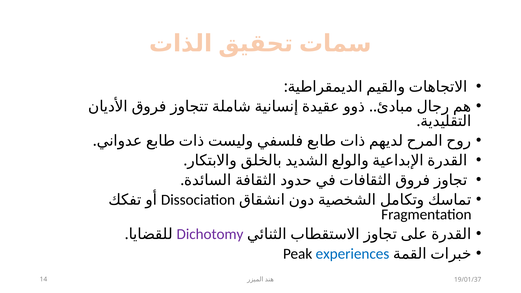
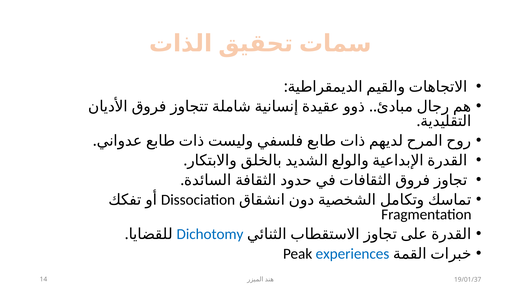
Dichotomy colour: purple -> blue (210, 234)
